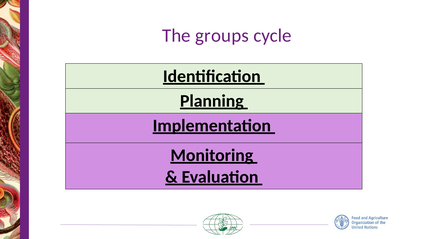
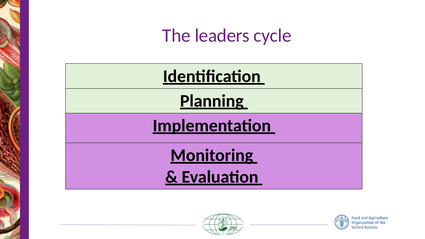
groups: groups -> leaders (222, 36)
